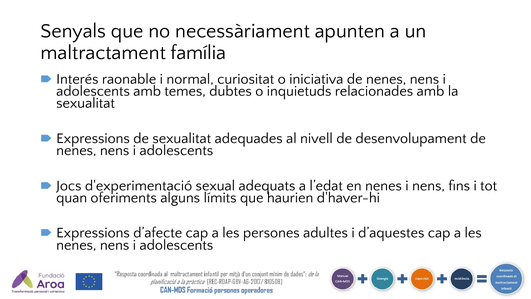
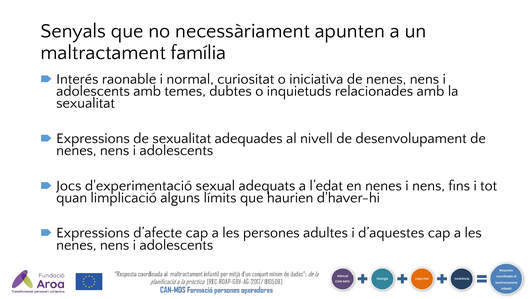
oferiments: oferiments -> limplicació (124, 197)
